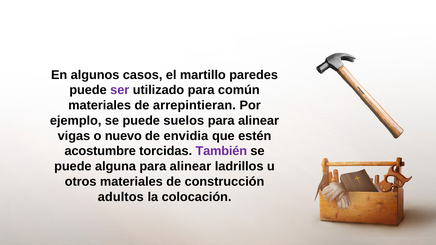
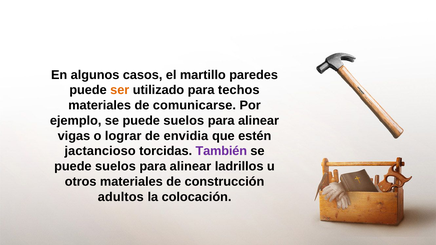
ser colour: purple -> orange (120, 90)
común: común -> techos (239, 90)
arrepintieran: arrepintieran -> comunicarse (194, 105)
nuevo: nuevo -> lograr (123, 136)
acostumbre: acostumbre -> jactancioso (100, 151)
alguna: alguna -> suelos (115, 167)
